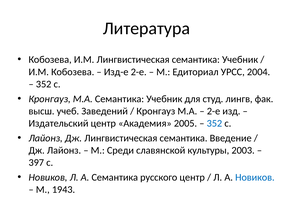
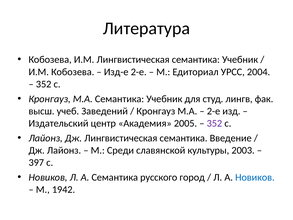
352 colour: blue -> purple (214, 123)
русского центр: центр -> город (192, 177)
1943: 1943 -> 1942 (64, 189)
